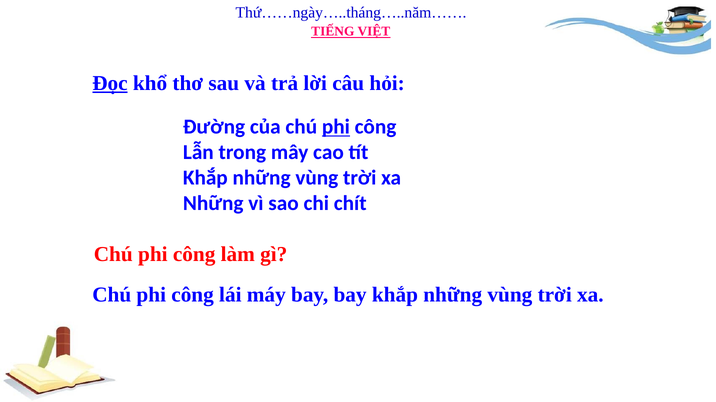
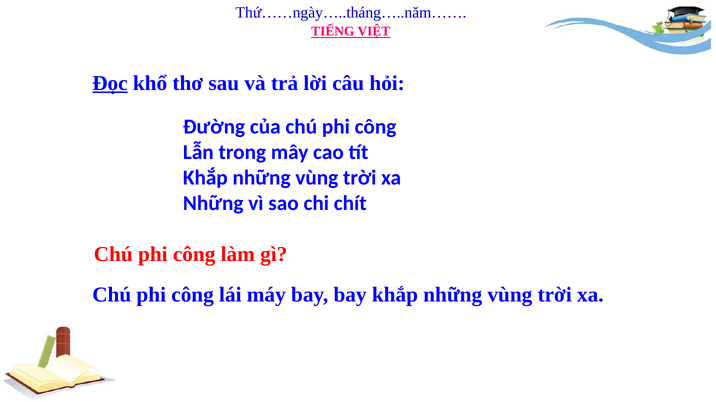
phi underline: present -> none (336, 127)
